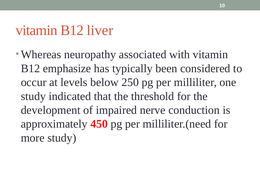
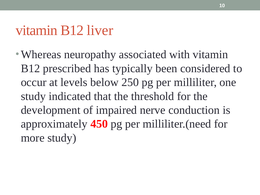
emphasize: emphasize -> prescribed (67, 68)
